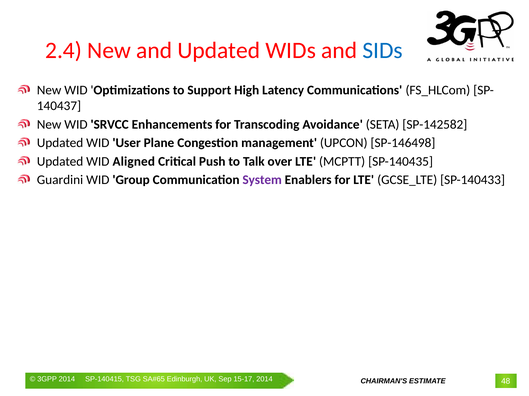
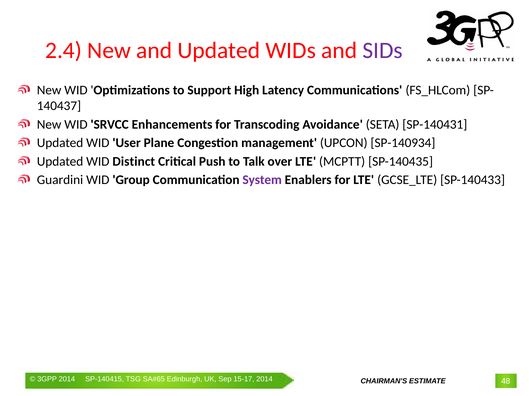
SIDs colour: blue -> purple (383, 51)
SP-142582: SP-142582 -> SP-140431 (435, 125)
SP-146498: SP-146498 -> SP-140934 (403, 143)
Aligned: Aligned -> Distinct (134, 162)
